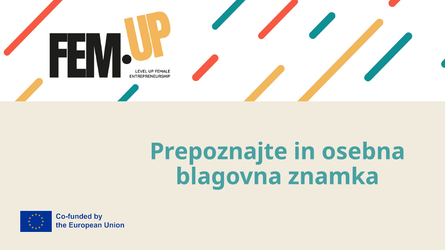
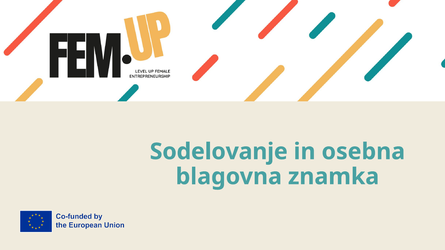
Prepoznajte: Prepoznajte -> Sodelovanje (219, 152)
